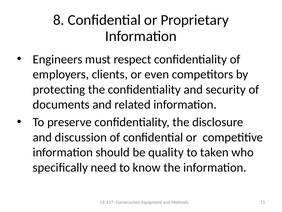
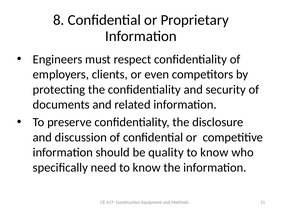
taken: taken -> know (214, 152)
